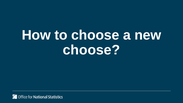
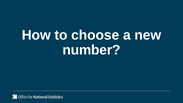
choose: choose -> number (92, 50)
